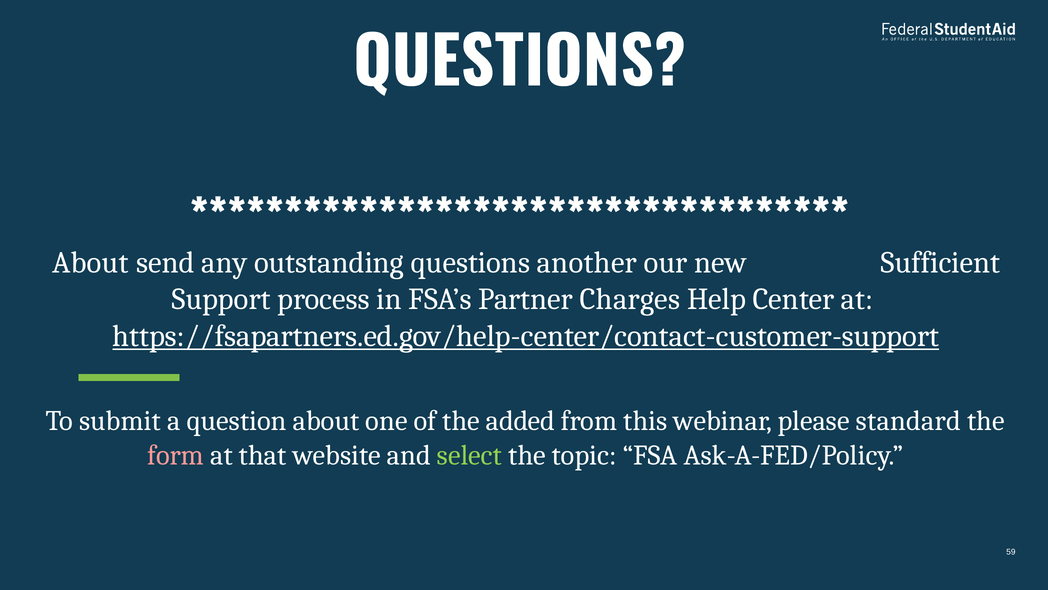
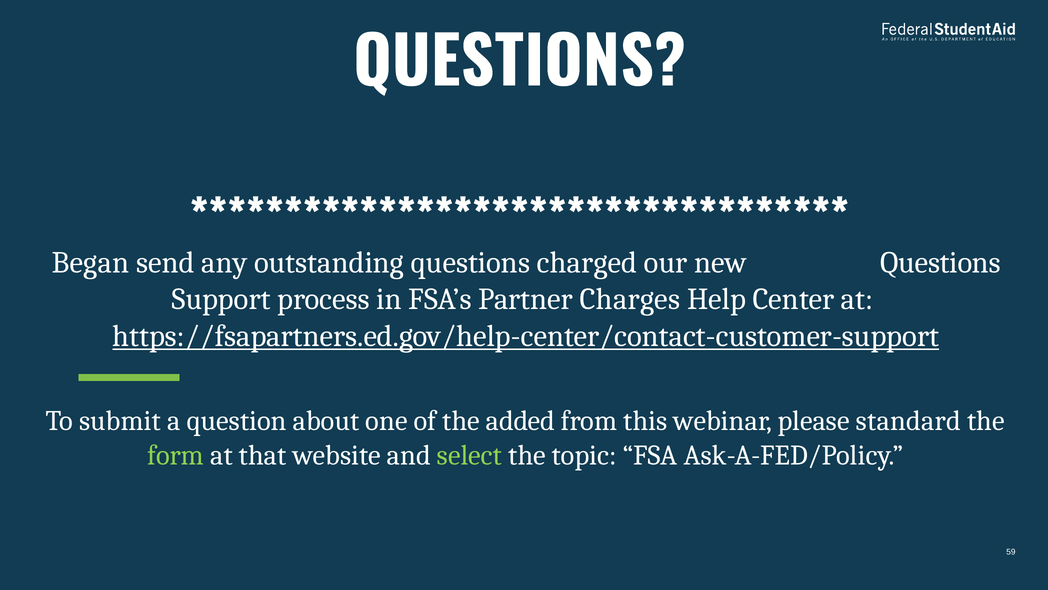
About: About -> Began (91, 262)
another: another -> charged (587, 262)
new Sufficient: Sufficient -> Questions (941, 262)
form colour: pink -> light green (176, 455)
